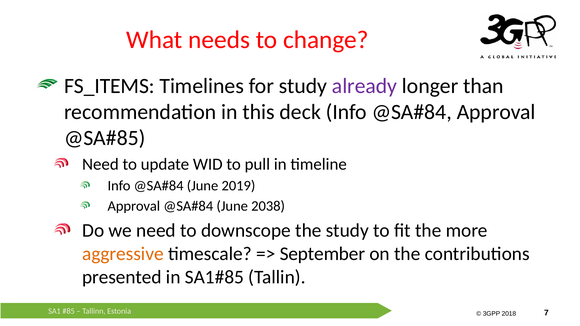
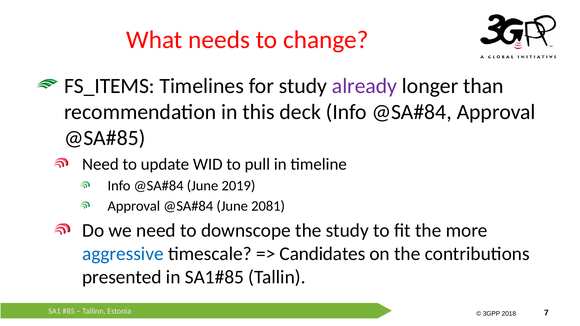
2038: 2038 -> 2081 (268, 206)
aggressive colour: orange -> blue (123, 254)
September: September -> Candidates (322, 254)
